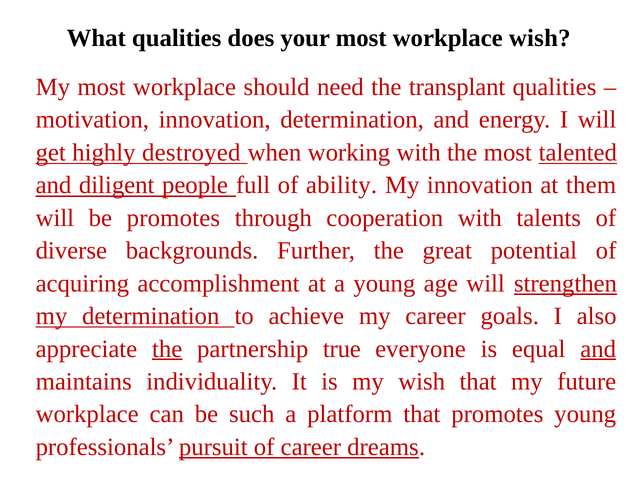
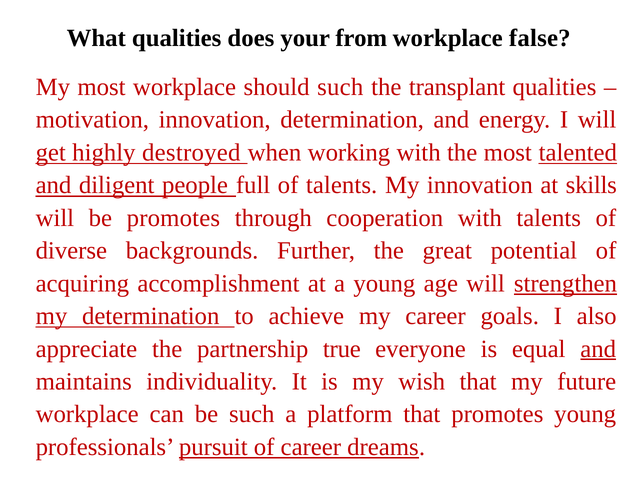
your most: most -> from (361, 38)
workplace wish: wish -> false (540, 38)
should need: need -> such (340, 87)
of ability: ability -> talents (342, 185)
them: them -> skills (591, 185)
the underline: present -> none (167, 349)
